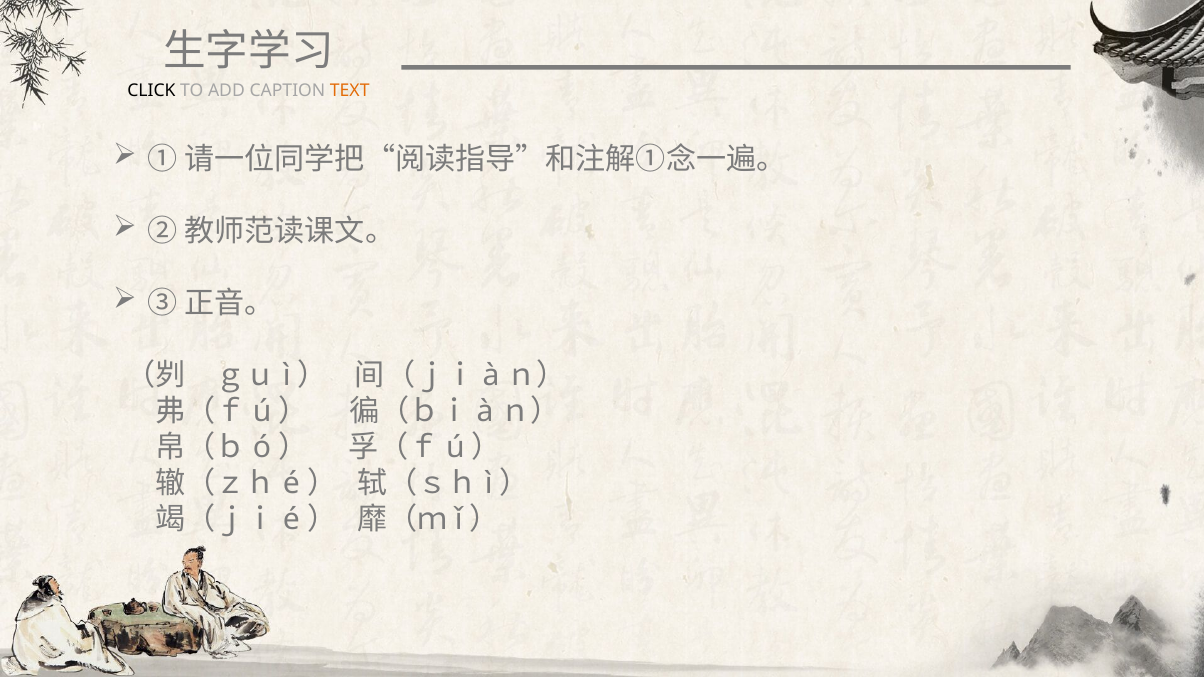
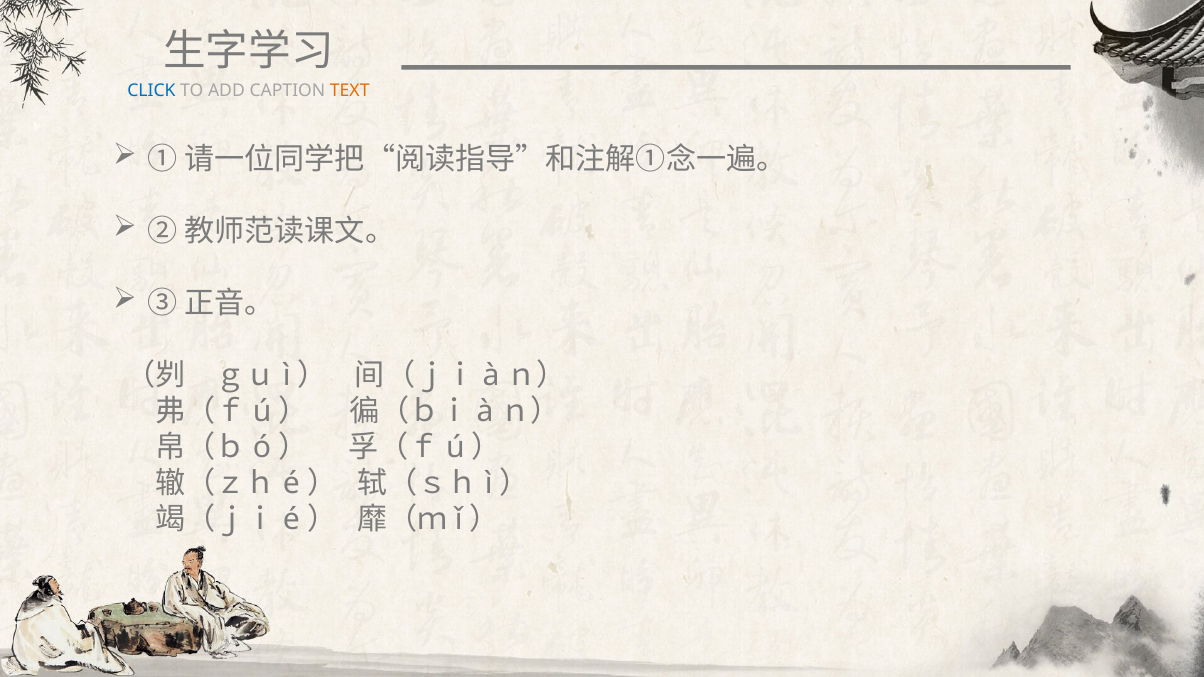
CLICK colour: black -> blue (151, 90)
